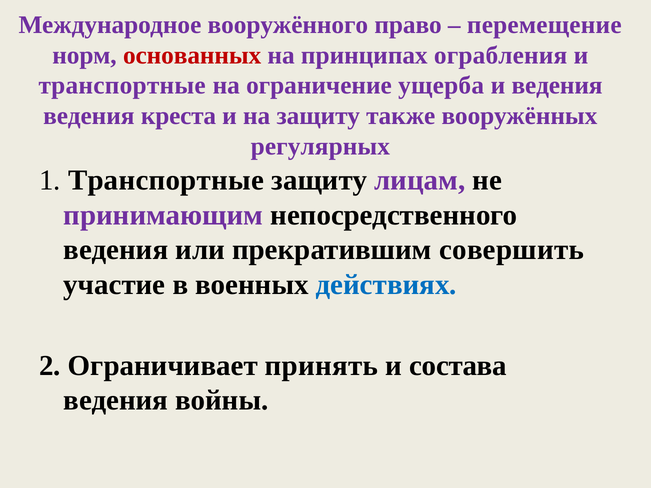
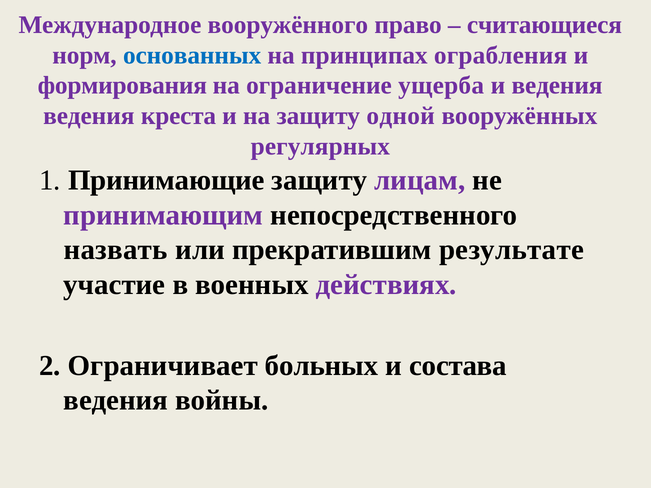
перемещение: перемещение -> считающиеся (544, 25)
основанных colour: red -> blue (192, 55)
транспортные: транспортные -> формирования (122, 86)
также: также -> одной (401, 116)
1 Транспортные: Транспортные -> Принимающие (166, 180)
ведения: ведения -> назвать (116, 250)
совершить: совершить -> результате (512, 250)
действиях colour: blue -> purple (386, 285)
принять: принять -> больных (322, 366)
